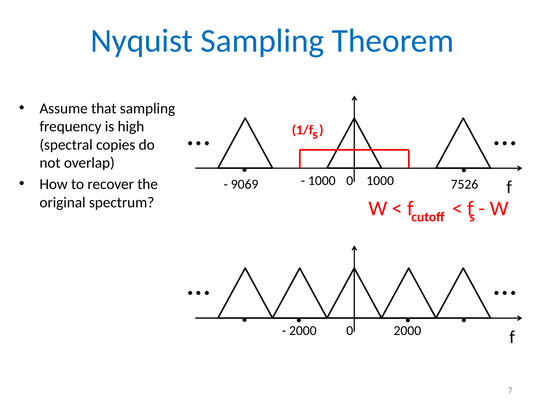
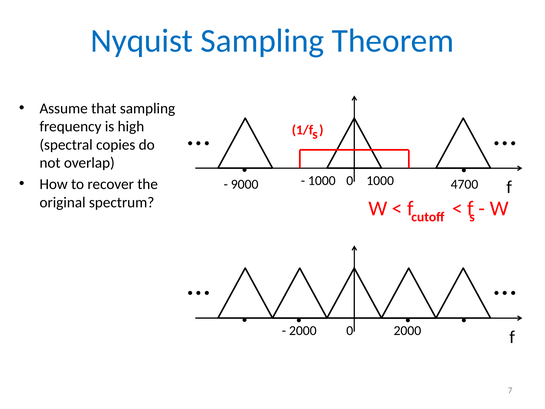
7526: 7526 -> 4700 (464, 184)
9069: 9069 -> 9000 (245, 184)
